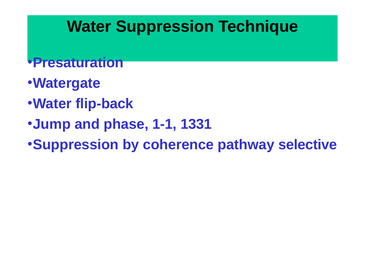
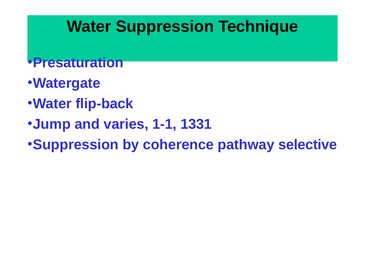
phase: phase -> varies (126, 124)
